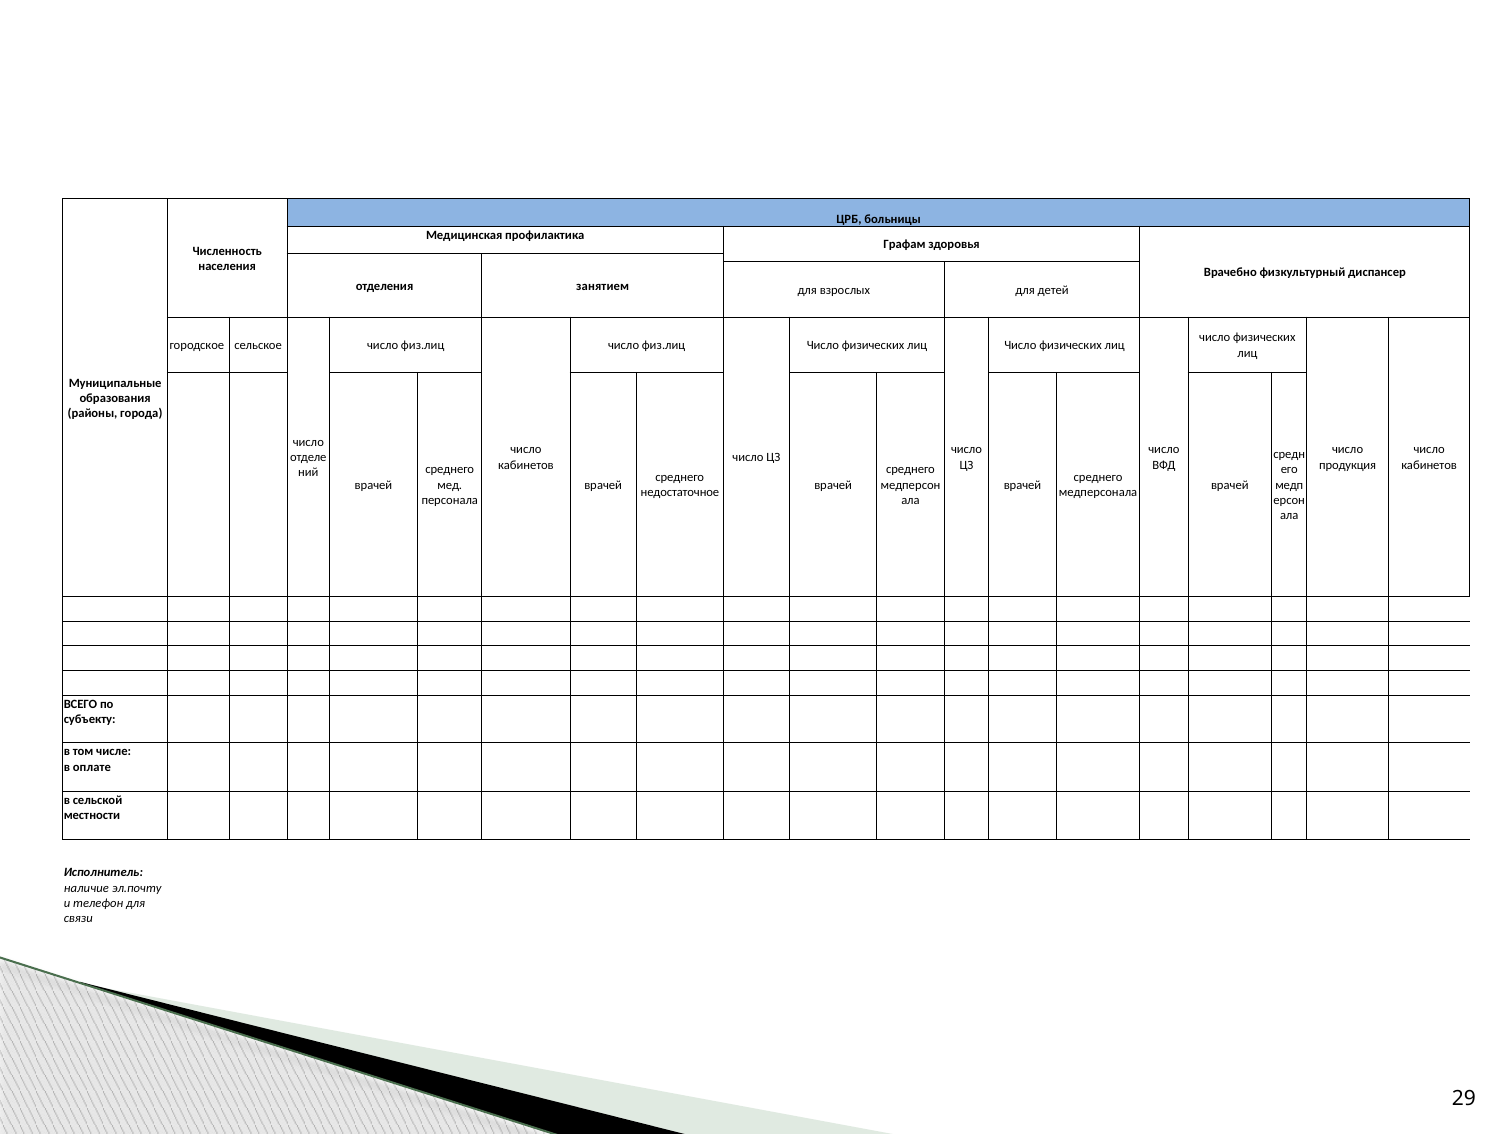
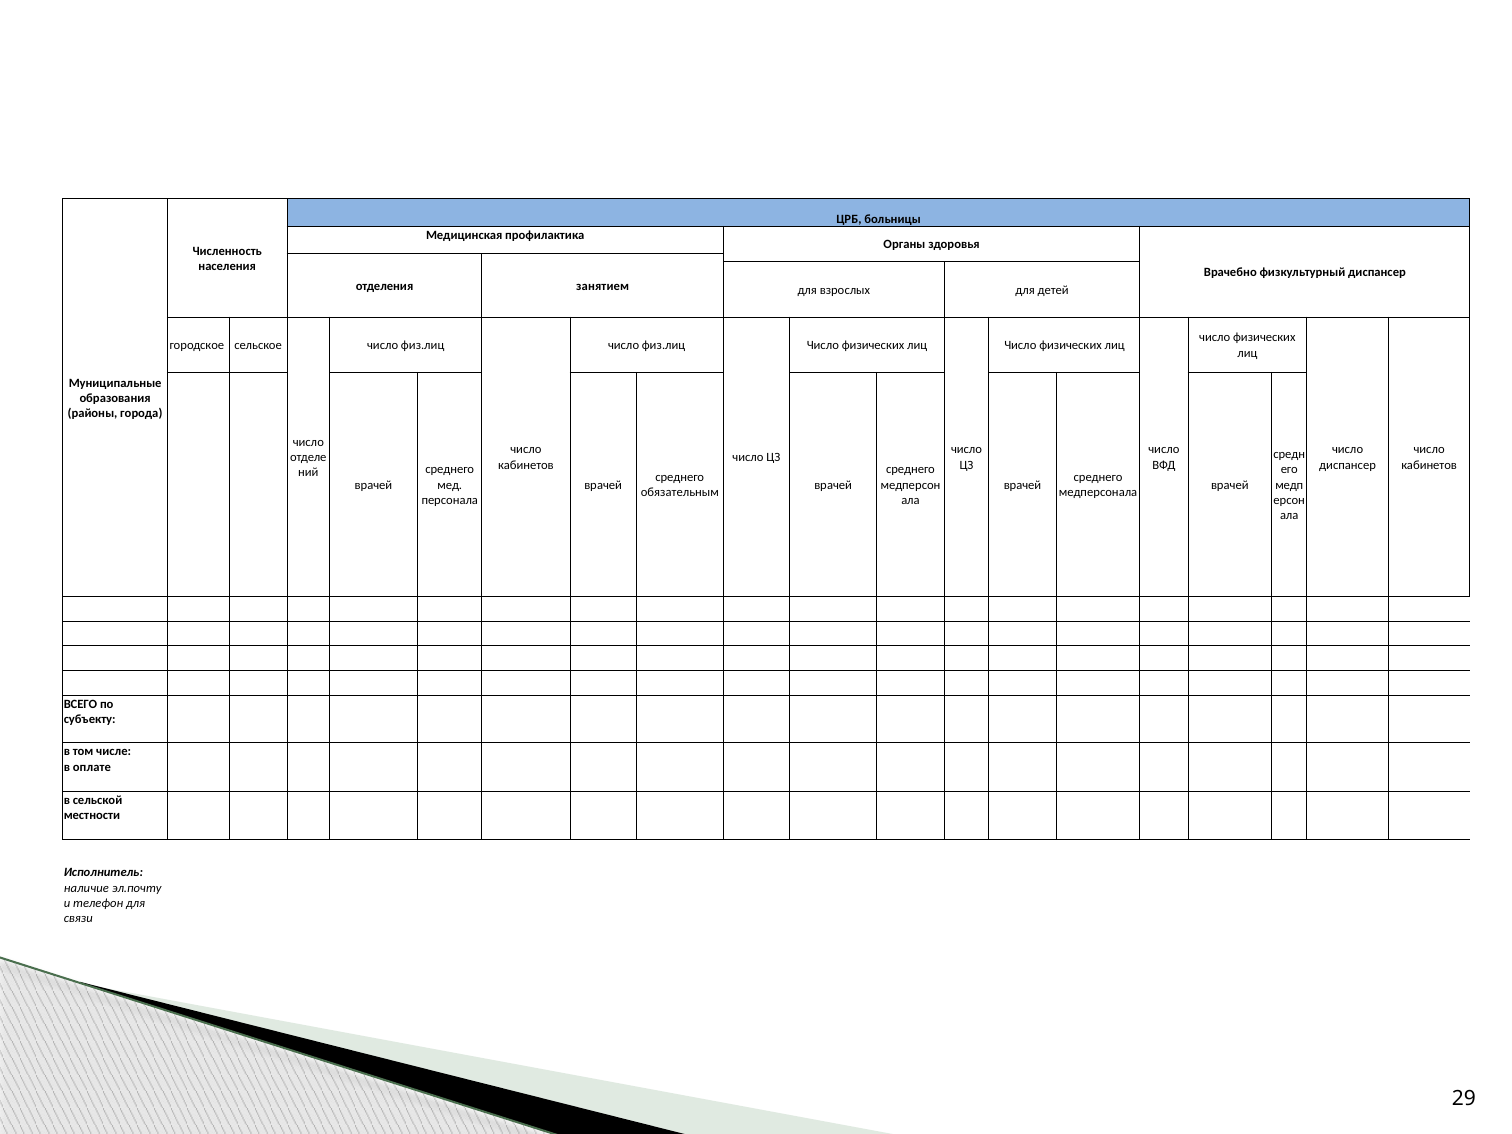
Графам: Графам -> Органы (904, 245)
продукция: продукция -> диспансер (1348, 465)
недостаточное: недостаточное -> обязательным (680, 493)
